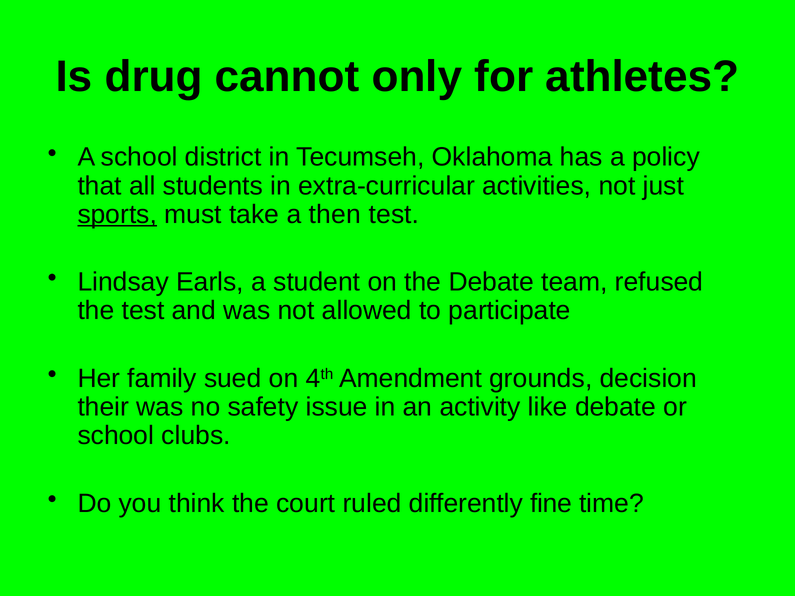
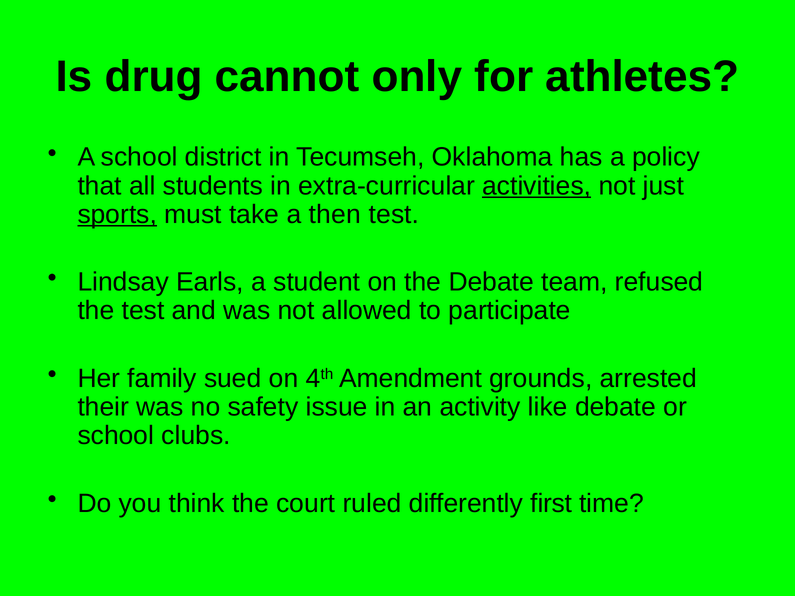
activities underline: none -> present (537, 186)
decision: decision -> arrested (648, 379)
fine: fine -> first (551, 504)
